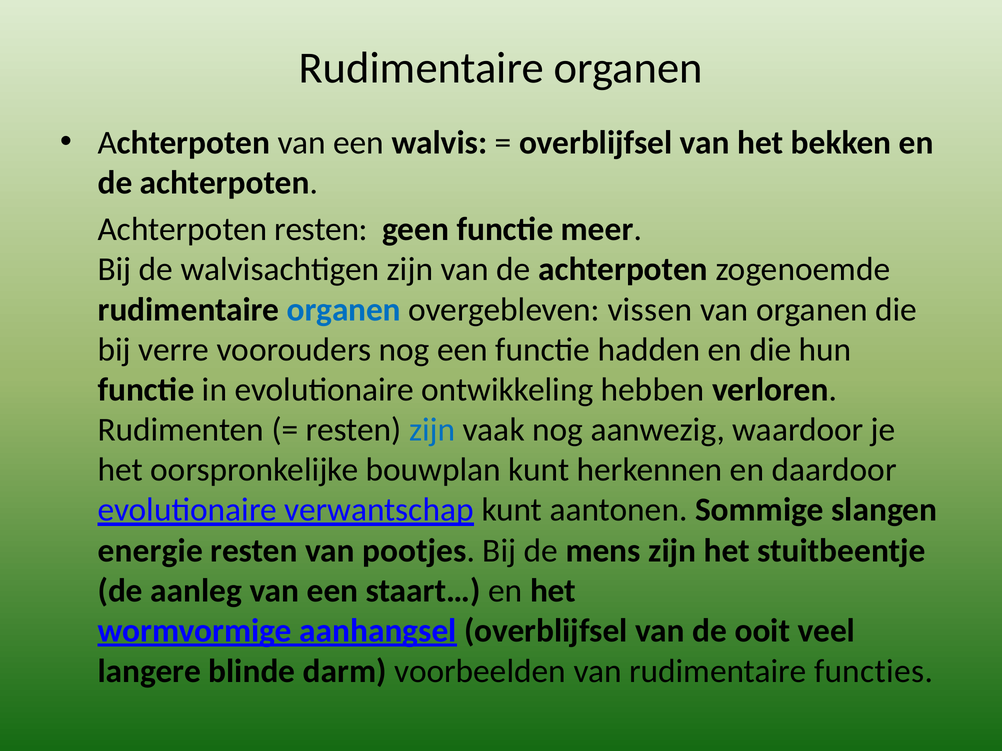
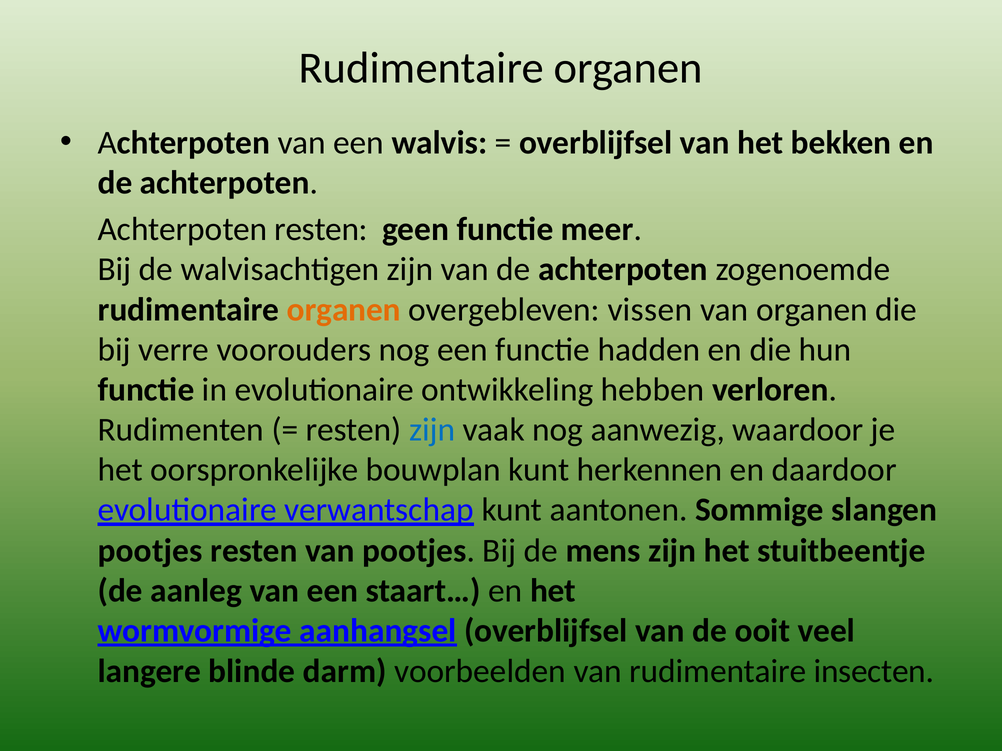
organen colour: blue -> orange (344, 310)
energie: energie -> pootjes (150, 551)
functies: functies -> insecten (874, 672)
